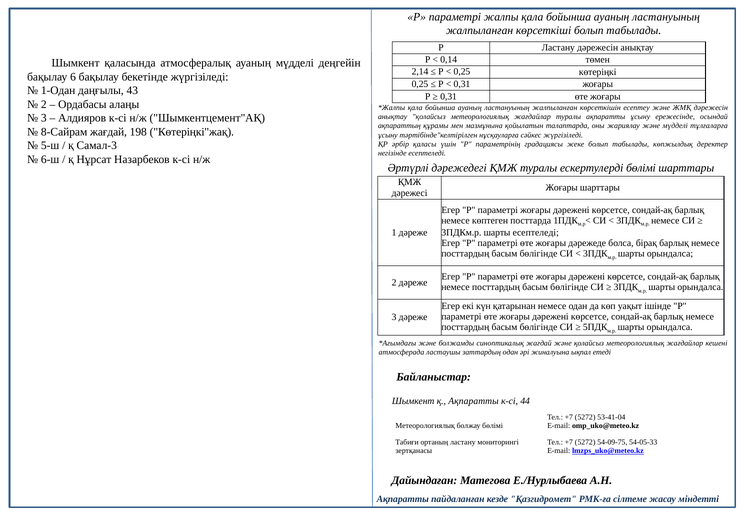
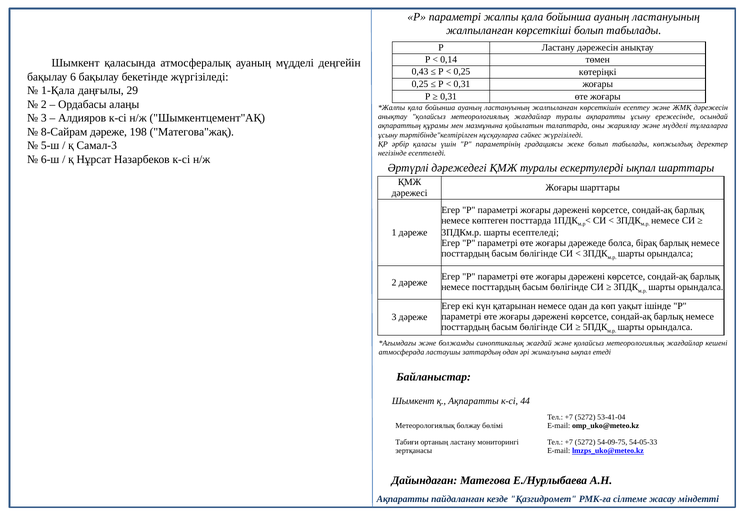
2,14: 2,14 -> 0,43 (420, 72)
1-Одан: 1-Одан -> 1-Қала (58, 91)
43: 43 -> 29 (132, 91)
8-Сайрам жағдай: жағдай -> дәреже (109, 132)
Көтеріңкі"жақ: Көтеріңкі"жақ -> Матегова"жақ (192, 132)
ескертулерді бөлімі: бөлімі -> ықпал (641, 168)
